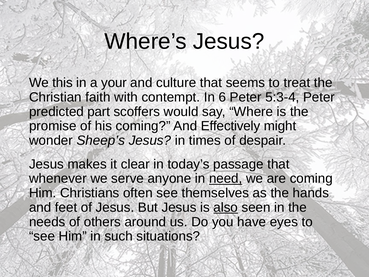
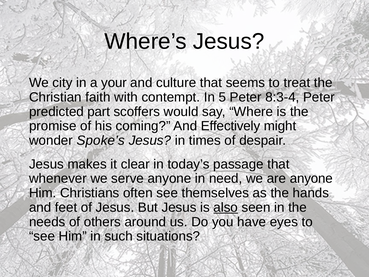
this: this -> city (62, 83)
6: 6 -> 5 (222, 97)
5:3-4: 5:3-4 -> 8:3-4 (282, 97)
Sheep’s: Sheep’s -> Spoke’s (101, 140)
need underline: present -> none (226, 178)
are coming: coming -> anyone (311, 178)
